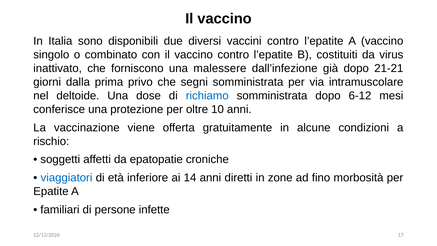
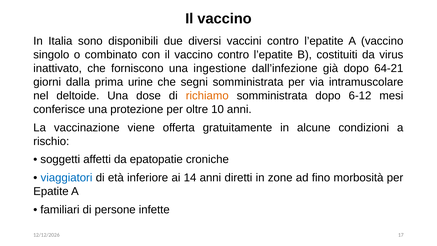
malessere: malessere -> ingestione (220, 68)
21-21: 21-21 -> 64-21 (389, 68)
privo: privo -> urine (140, 82)
richiamo colour: blue -> orange (207, 96)
